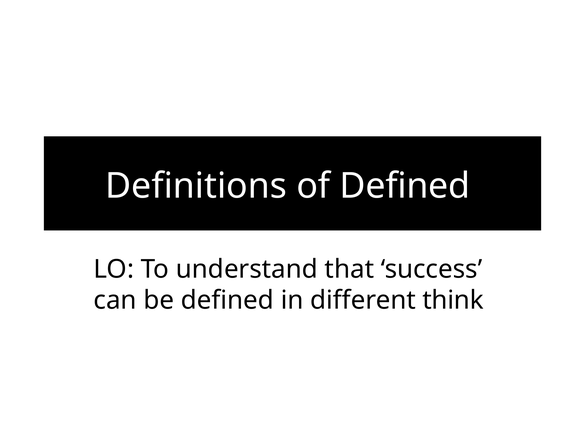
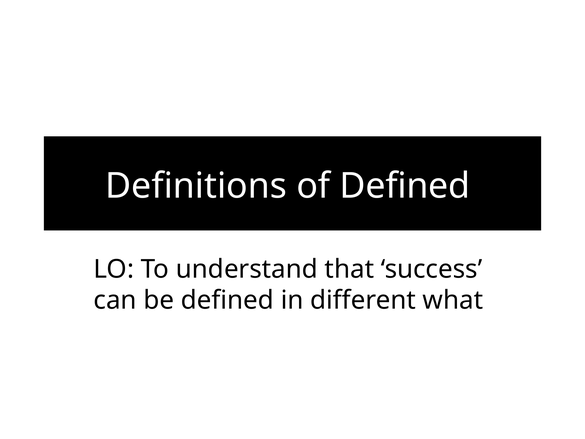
think: think -> what (453, 300)
